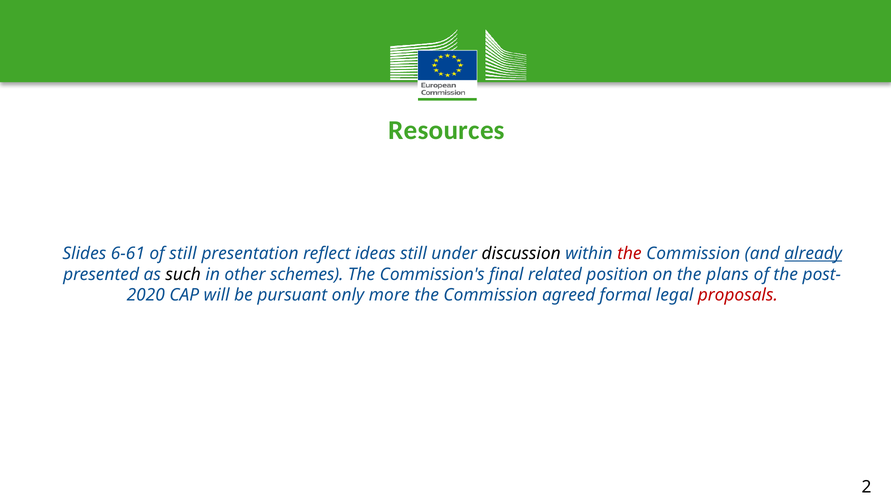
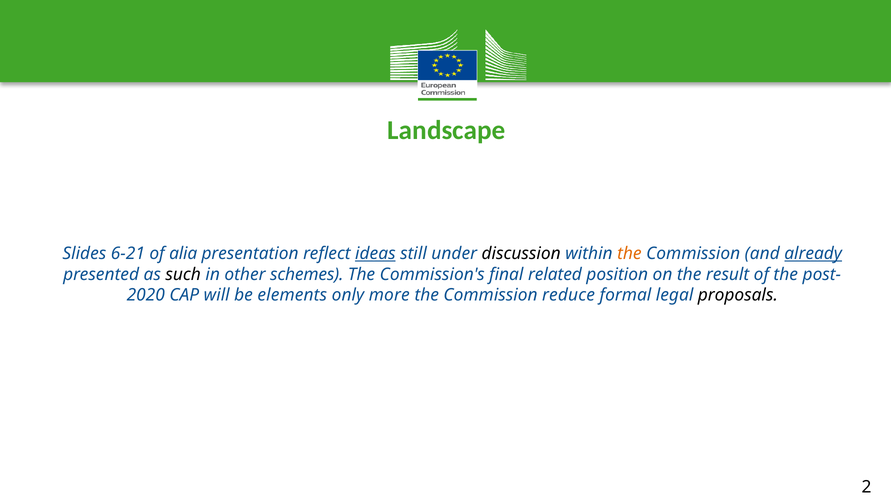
Resources: Resources -> Landscape (447, 130)
6-61: 6-61 -> 6-21 (128, 254)
of still: still -> alia (183, 254)
ideas underline: none -> present (375, 254)
the colour: red -> orange (629, 254)
plans: plans -> result (728, 275)
pursuant: pursuant -> elements (292, 295)
agreed: agreed -> reduce (569, 295)
proposals colour: red -> black (738, 295)
